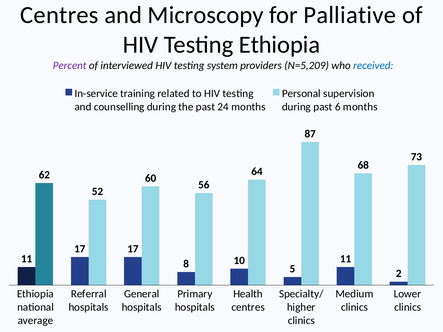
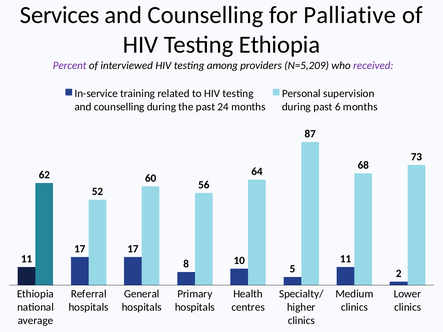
Centres: Centres -> Services (60, 15)
Microscopy: Microscopy -> Counselling (206, 15)
system: system -> among (222, 66)
received colour: blue -> purple (373, 66)
